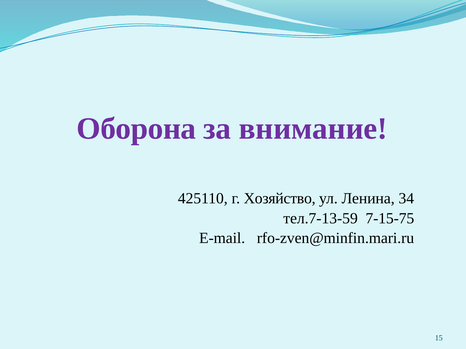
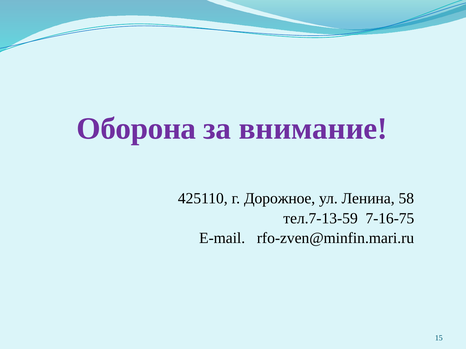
Хозяйство: Хозяйство -> Дорожное (280, 199)
34: 34 -> 58 (406, 199)
7-15-75: 7-15-75 -> 7-16-75 (390, 219)
